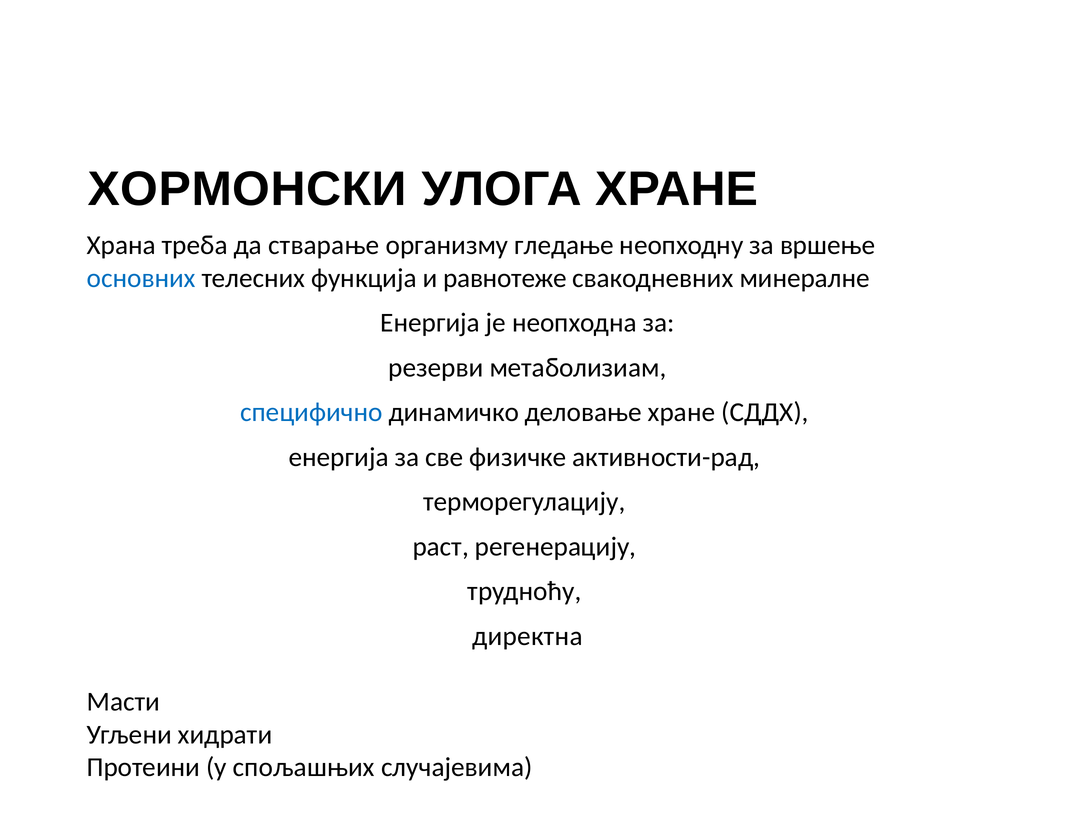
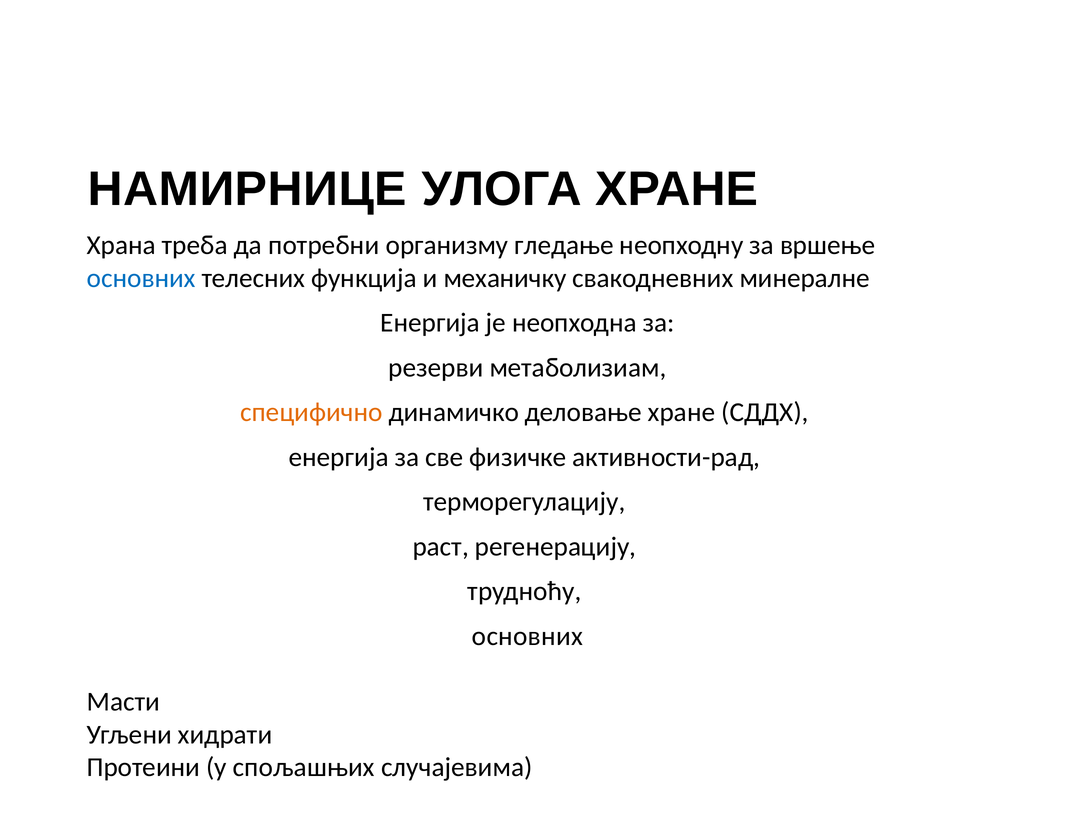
ХОРМОНСКИ: ХОРМОНСКИ -> НАМИРНИЦЕ (247, 189)
стварање: стварање -> потребни (324, 245)
равнотеже: равнотеже -> механичку (505, 278)
специфично colour: blue -> orange (311, 412)
директна: директна -> основних (527, 636)
